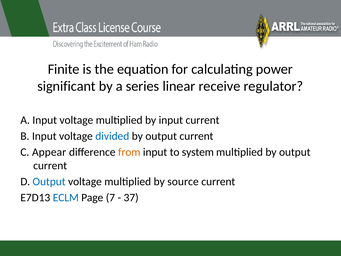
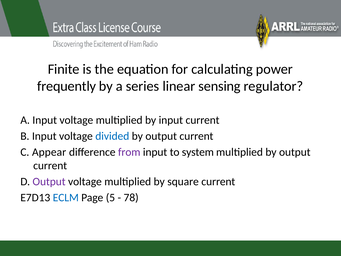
significant: significant -> frequently (67, 86)
receive: receive -> sensing (220, 86)
from colour: orange -> purple (129, 152)
Output colour: blue -> purple (49, 181)
source: source -> square (183, 181)
7: 7 -> 5 (110, 197)
37: 37 -> 78 (131, 197)
